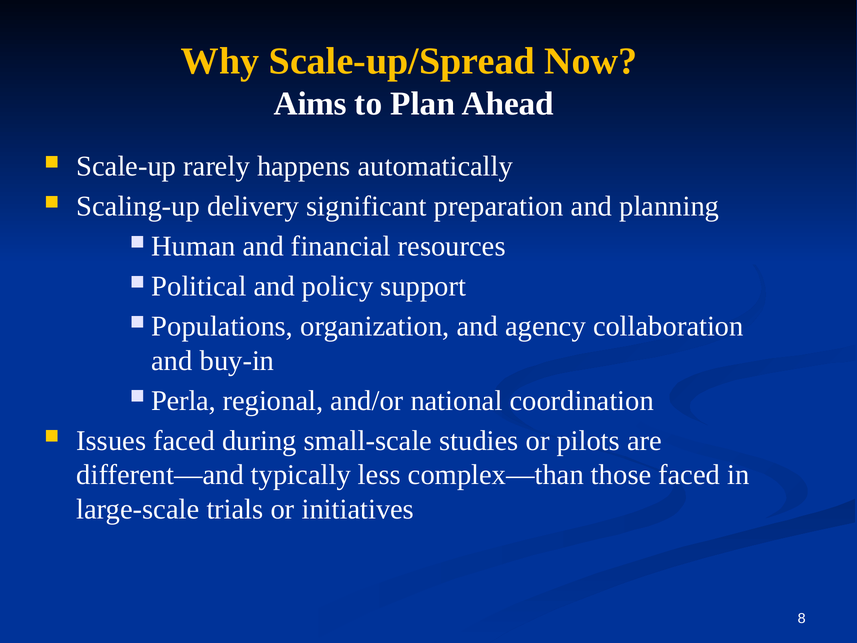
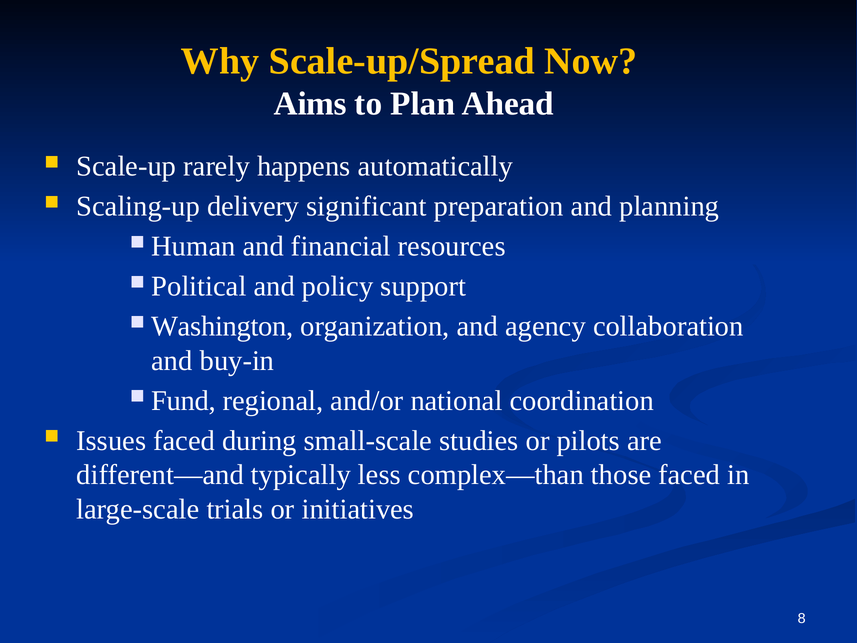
Populations: Populations -> Washington (222, 326)
Perla: Perla -> Fund (184, 400)
